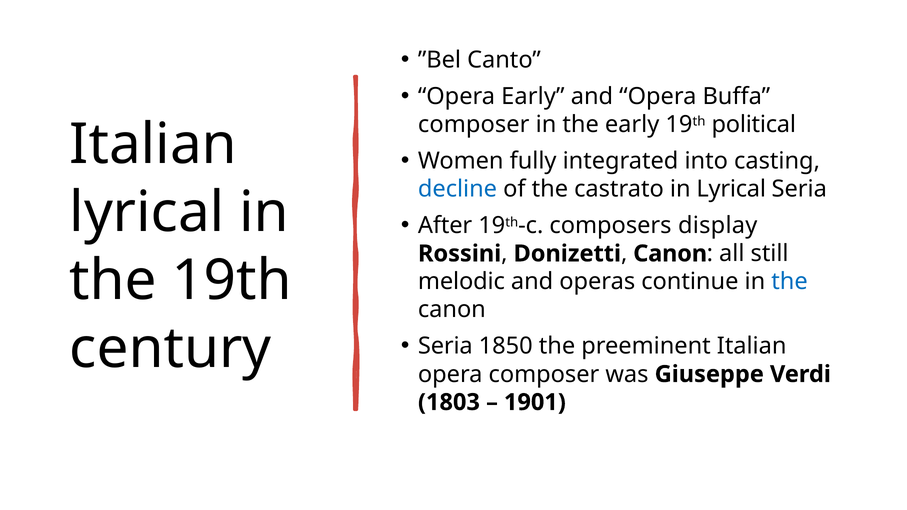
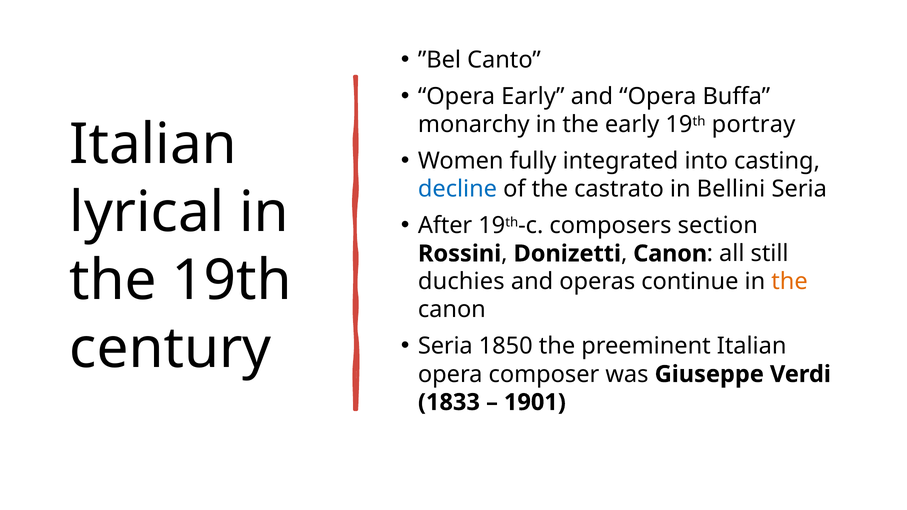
composer: composer -> monarchy (474, 125)
political: political -> portray (754, 125)
in Lyrical: Lyrical -> Bellini (731, 189)
display: display -> section (718, 226)
melodic: melodic -> duchies (461, 282)
the colour: blue -> orange (790, 282)
1803: 1803 -> 1833 (449, 402)
